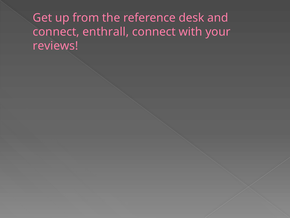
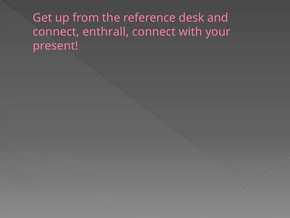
reviews: reviews -> present (55, 46)
